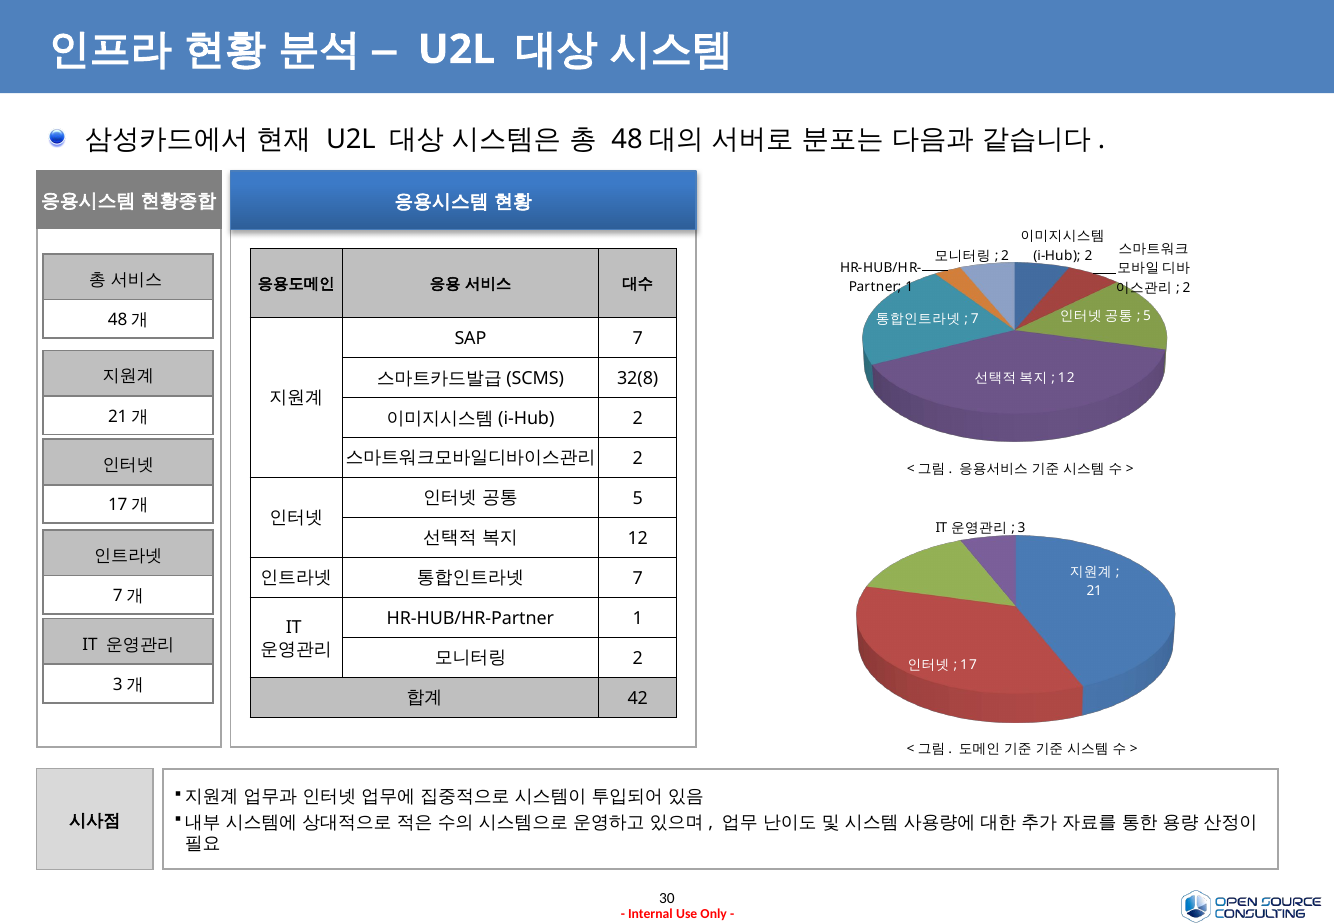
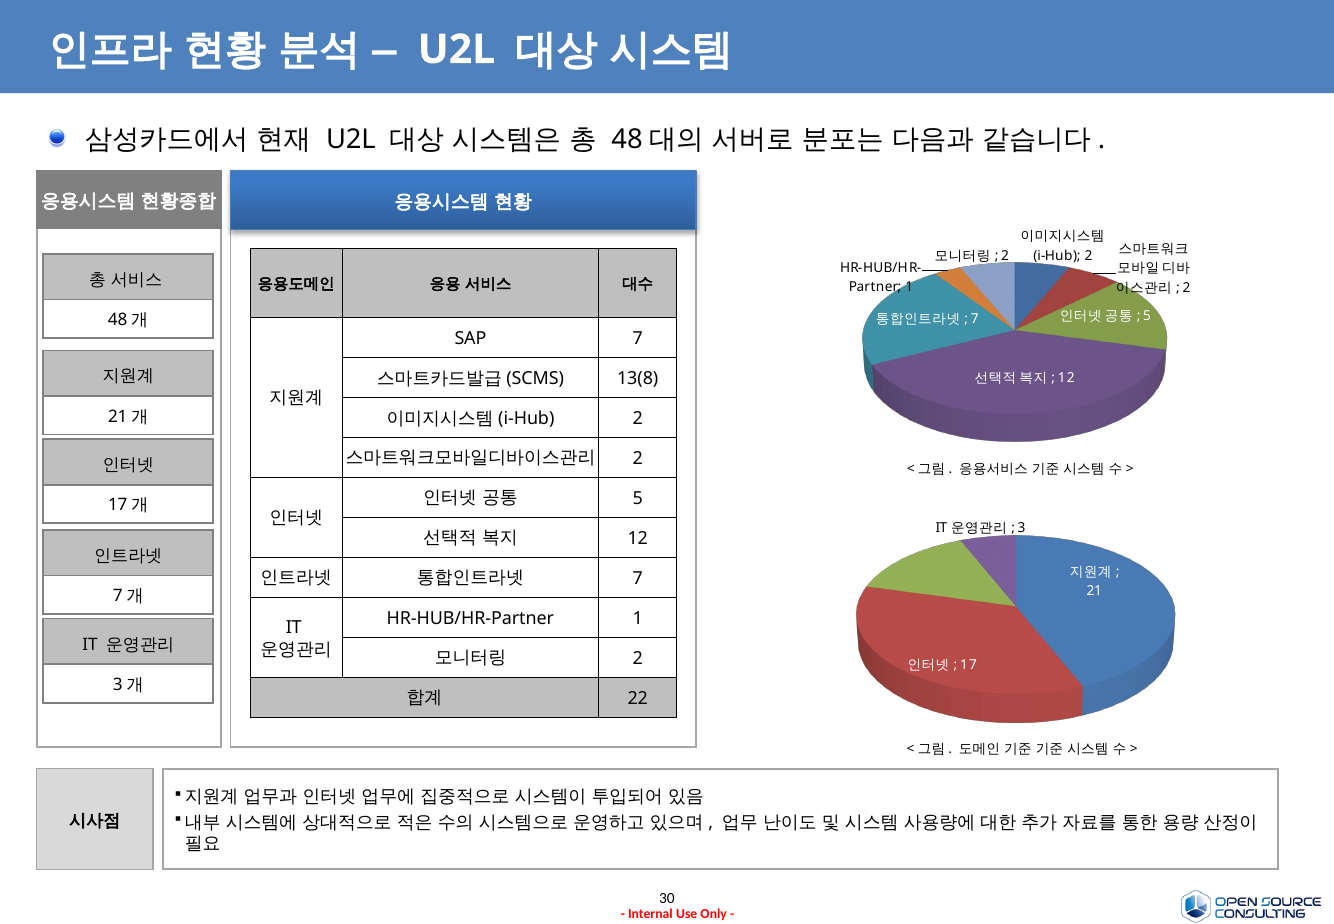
32(8: 32(8 -> 13(8 (638, 379)
42: 42 -> 22 (638, 698)
